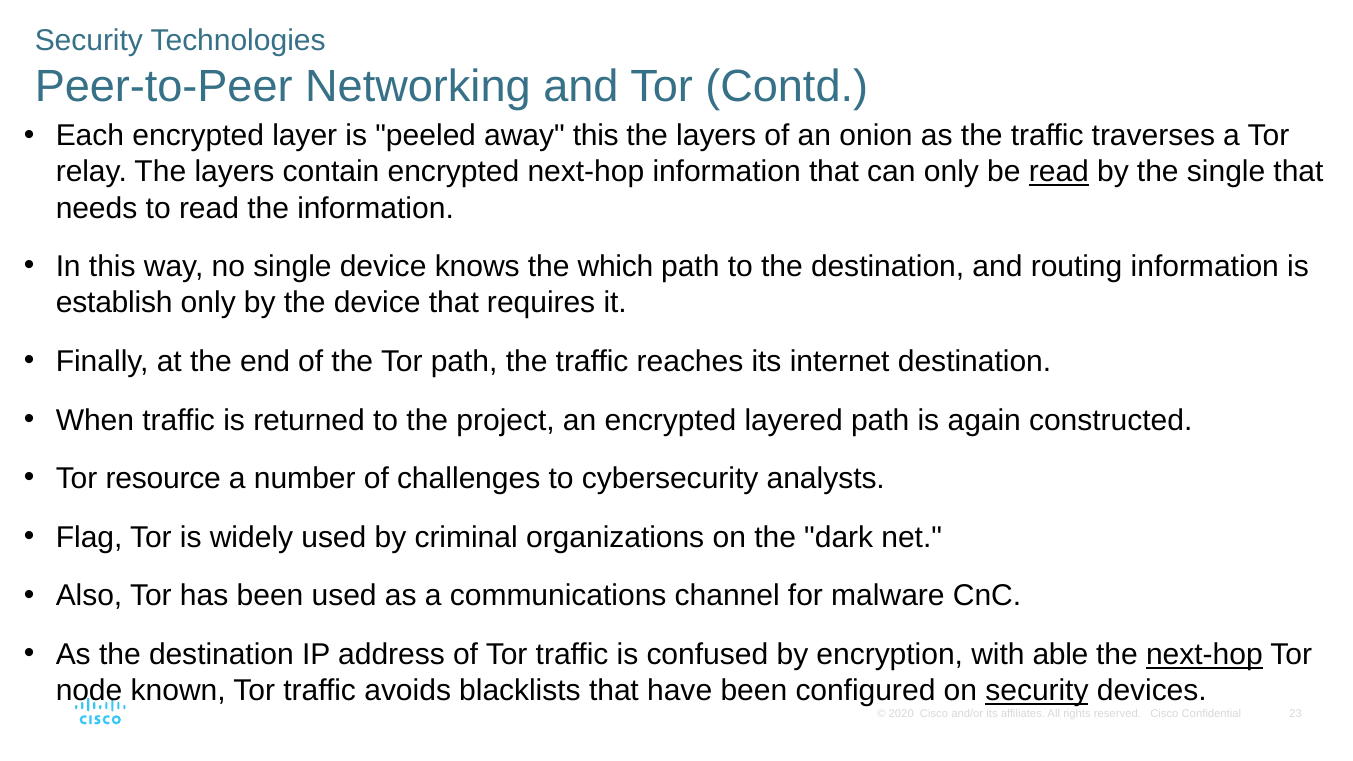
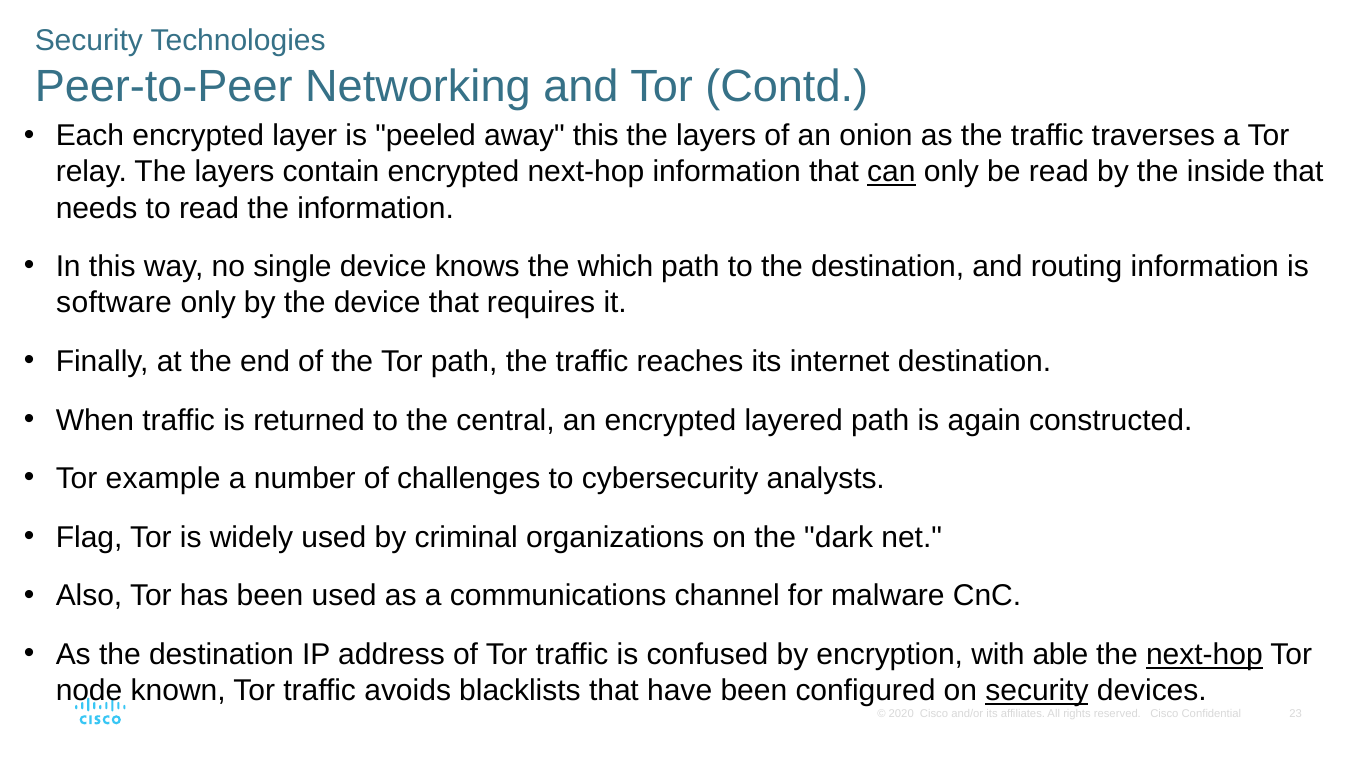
can underline: none -> present (891, 172)
read underline: present -> none (1059, 172)
the single: single -> inside (1226, 172)
establish: establish -> software (114, 303)
project: project -> central (506, 420)
resource: resource -> example (163, 479)
